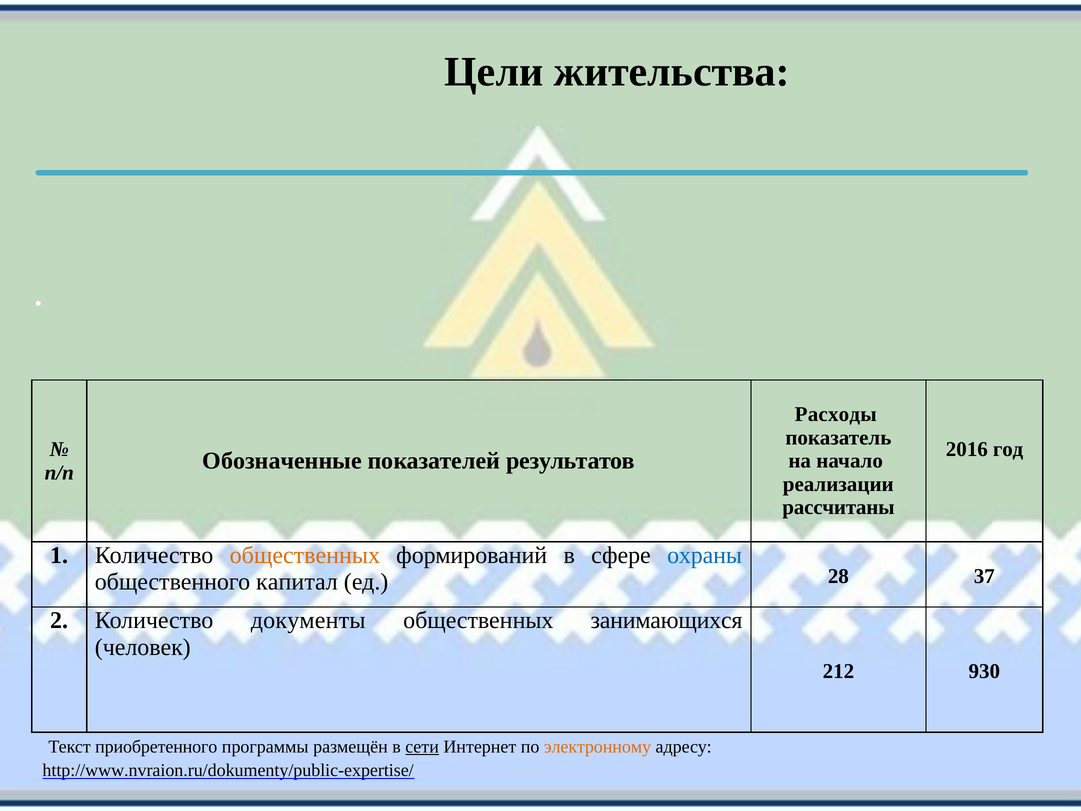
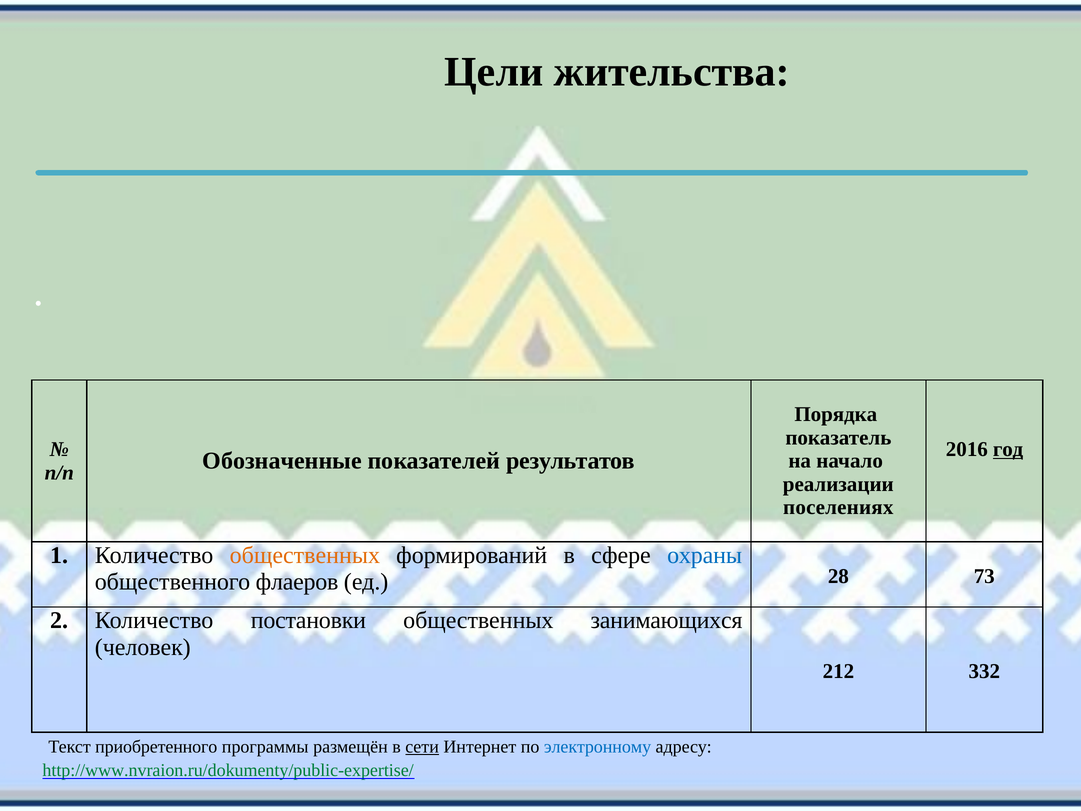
Расходы: Расходы -> Порядка (836, 414)
год underline: none -> present (1008, 449)
рассчитаны: рассчитаны -> поселениях (838, 507)
капитал: капитал -> флаеров (297, 582)
37: 37 -> 73 (984, 576)
документы: документы -> постановки (308, 620)
930: 930 -> 332 (984, 671)
электронному colour: orange -> blue (598, 747)
http://www.nvraion.ru/dokumenty/public-expertise/ colour: black -> green (228, 770)
